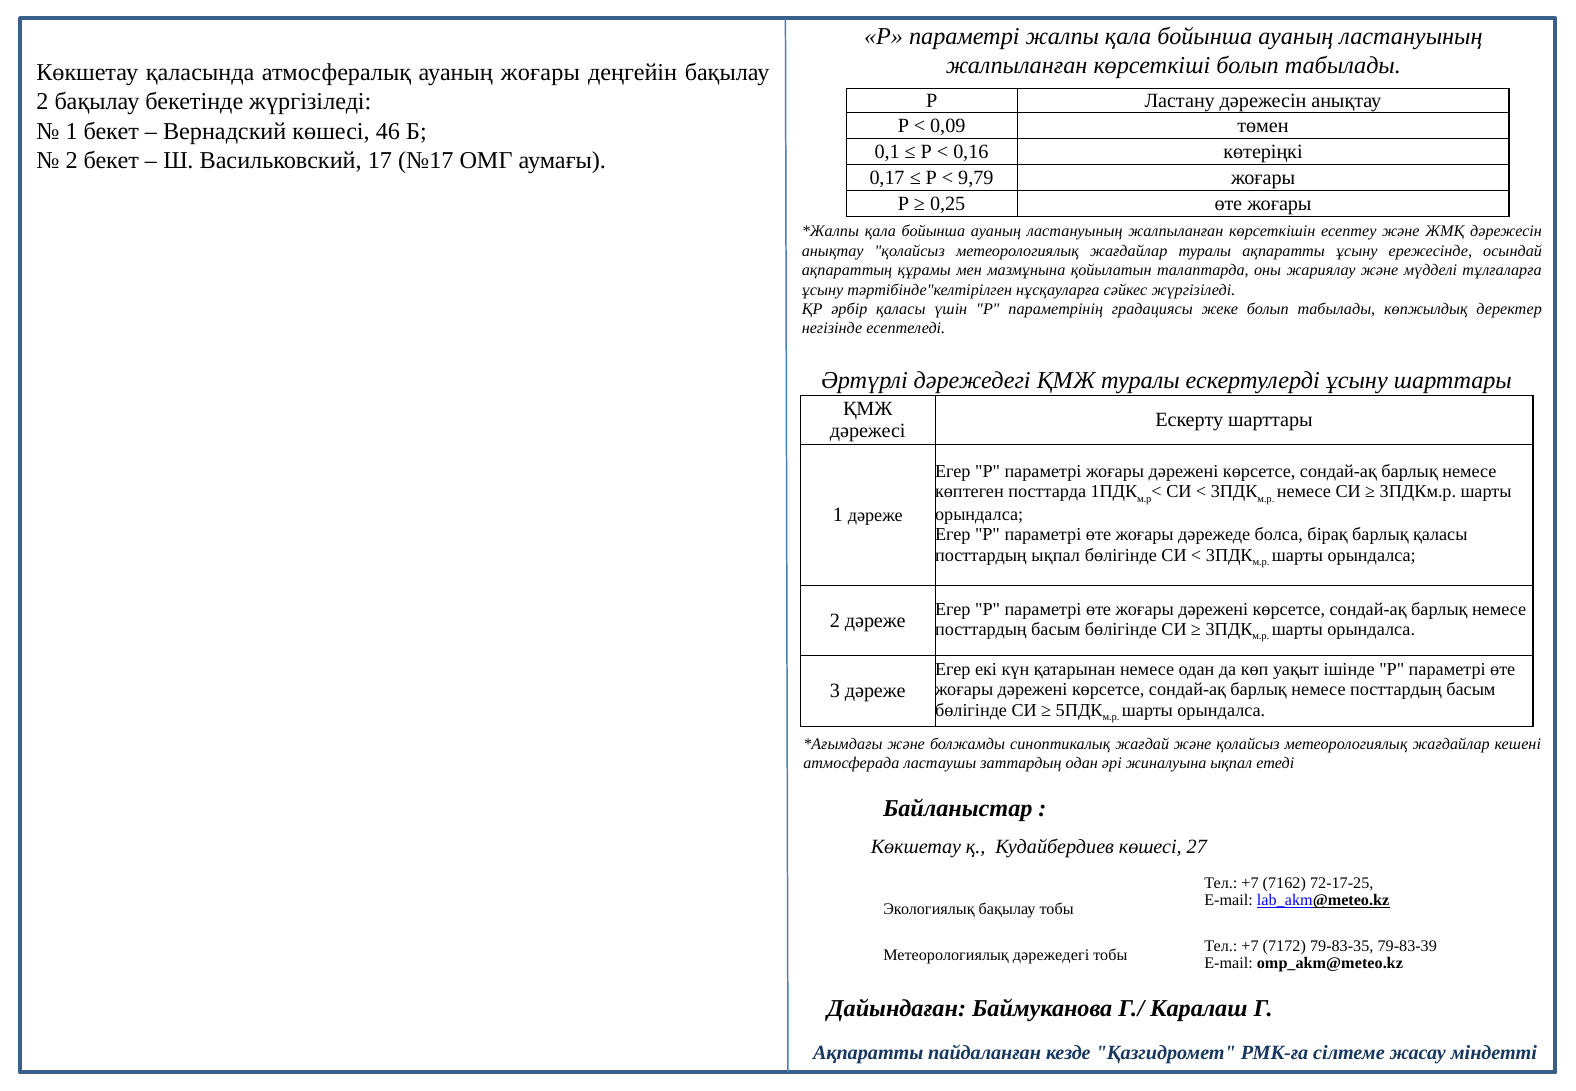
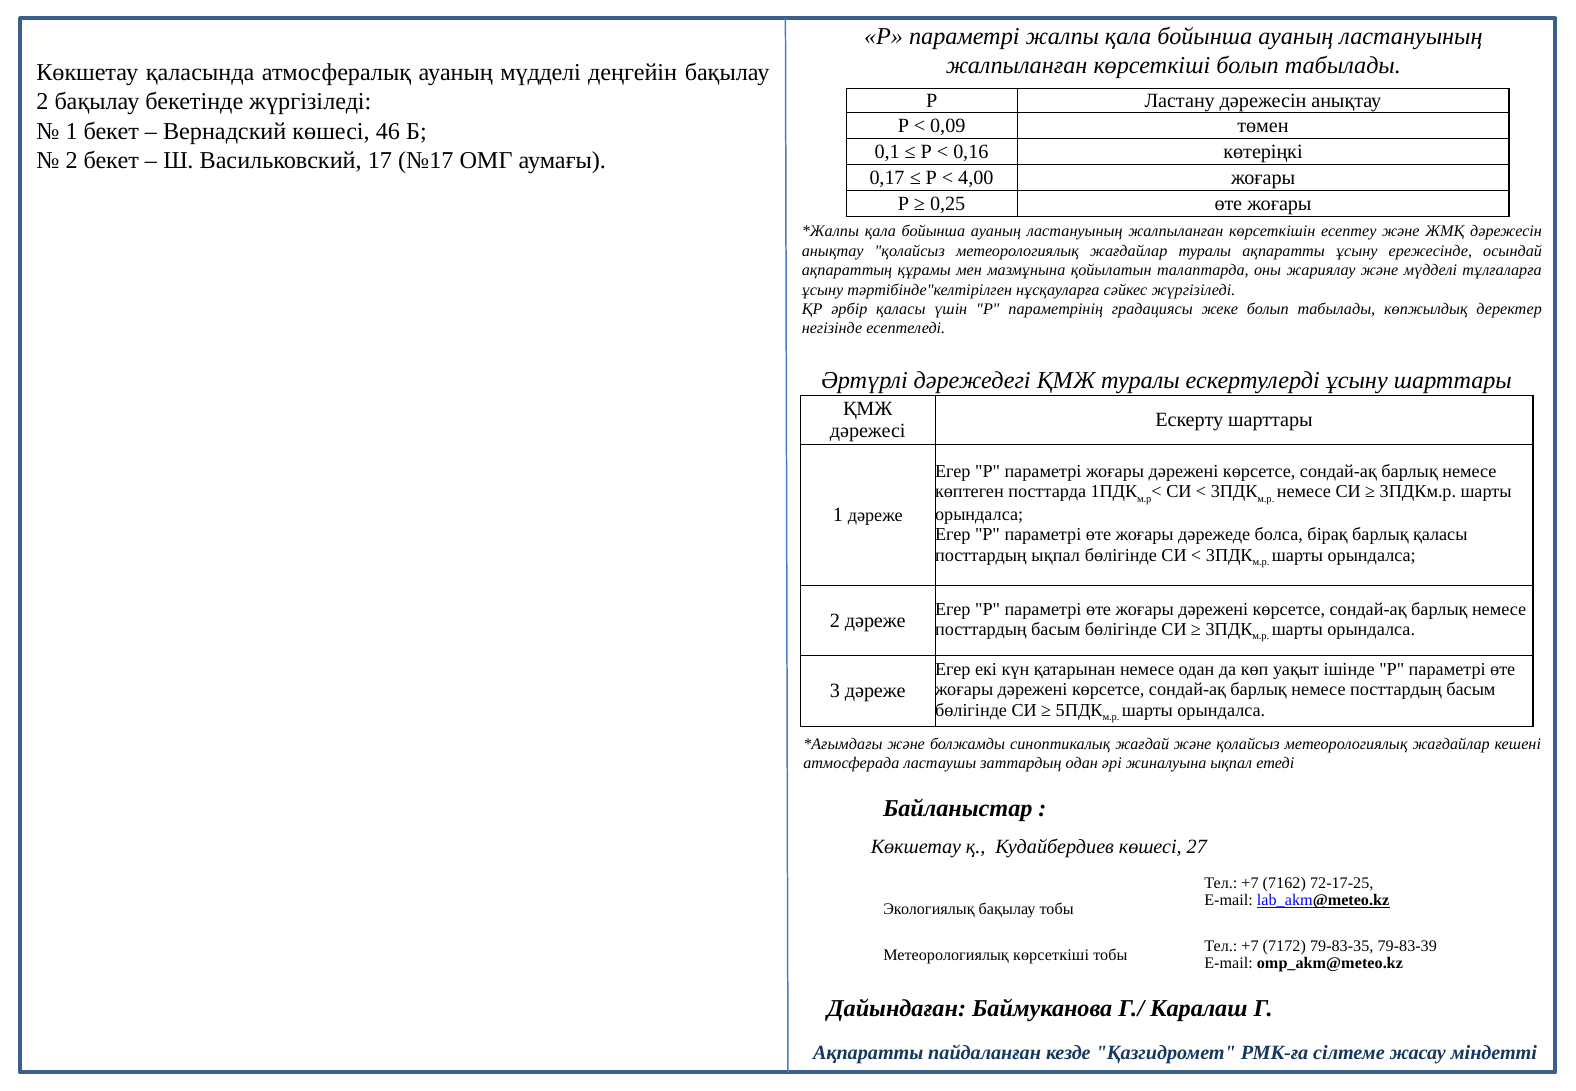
ауаның жоғары: жоғары -> мүдделі (541, 73)
9,79: 9,79 -> 4,00 (976, 177)
Метеорологиялық дәрежедегі: дәрежедегі -> көрсеткіші (1051, 955)
